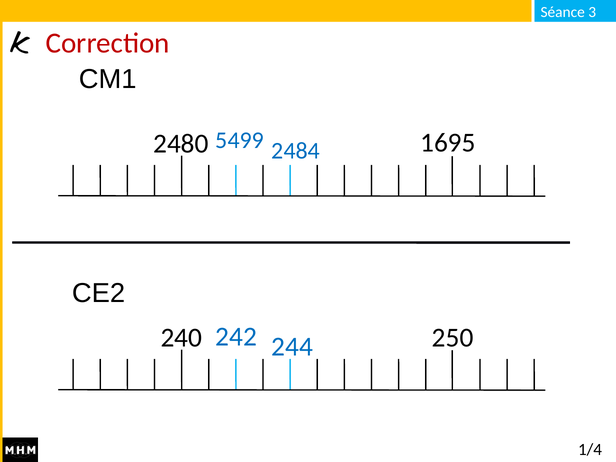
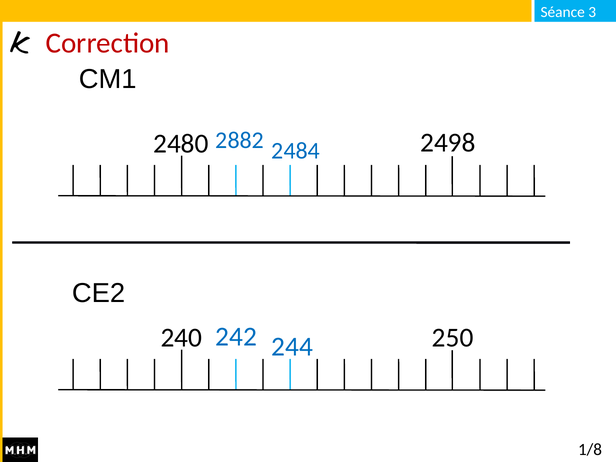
5499: 5499 -> 2882 (240, 140)
1695: 1695 -> 2498 (448, 143)
1/4: 1/4 -> 1/8 (590, 449)
